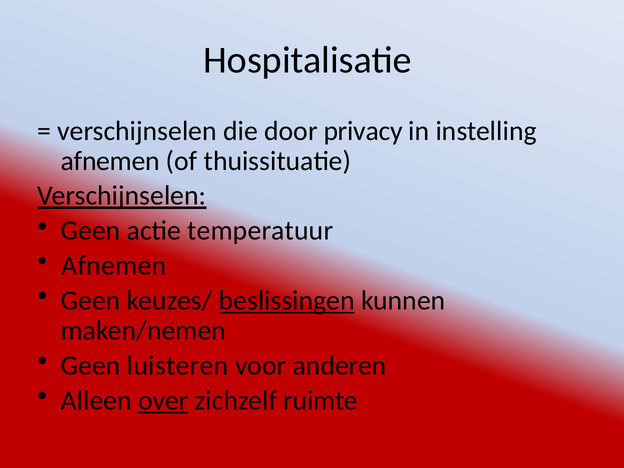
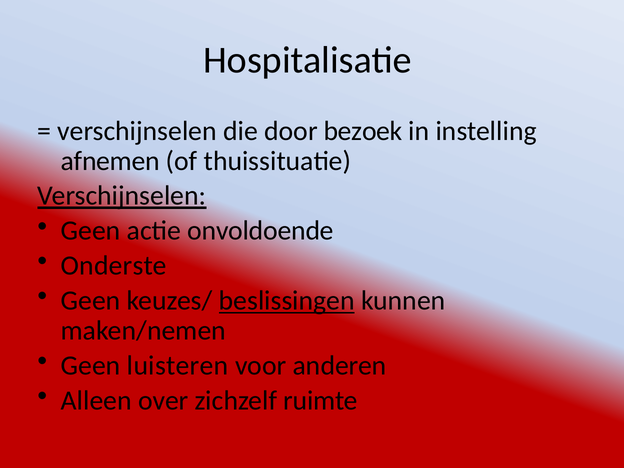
privacy: privacy -> bezoek (363, 131)
temperatuur: temperatuur -> onvoldoende (260, 231)
Afnemen: Afnemen -> Onderste (114, 266)
over underline: present -> none (163, 401)
